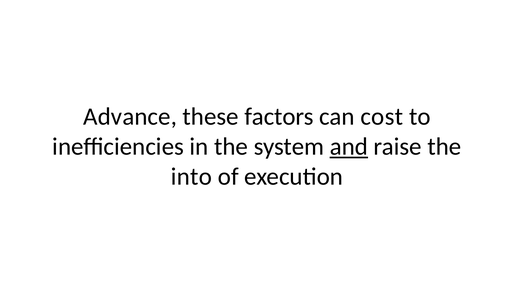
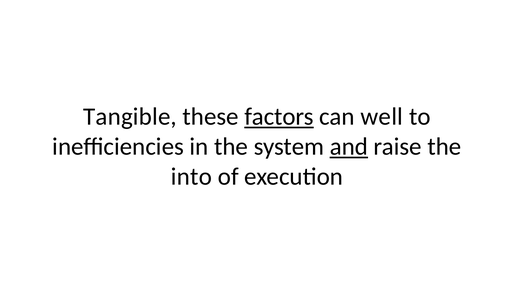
Advance: Advance -> Tangible (130, 117)
factors underline: none -> present (279, 117)
cost: cost -> well (382, 117)
